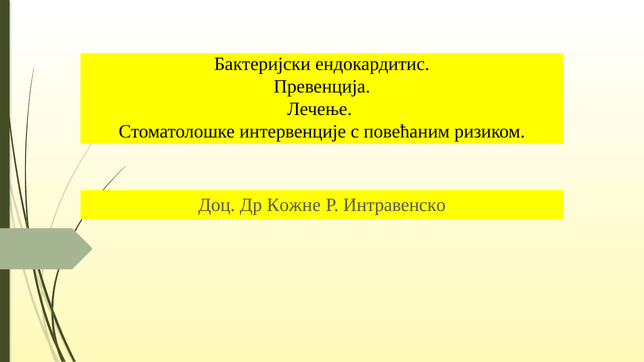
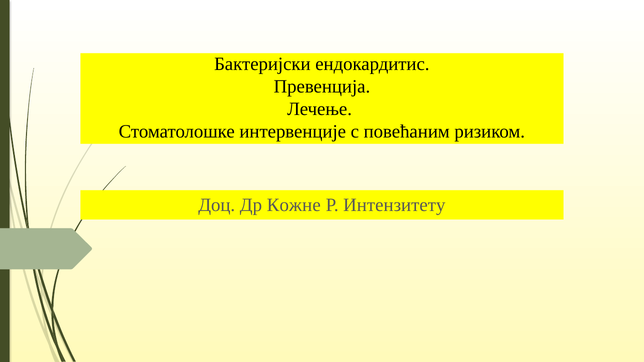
Интравенско: Интравенско -> Интензитету (394, 205)
